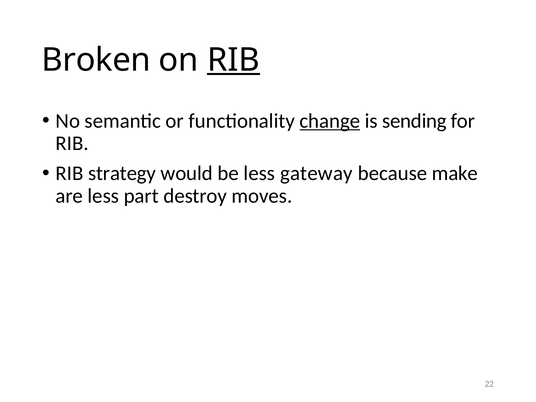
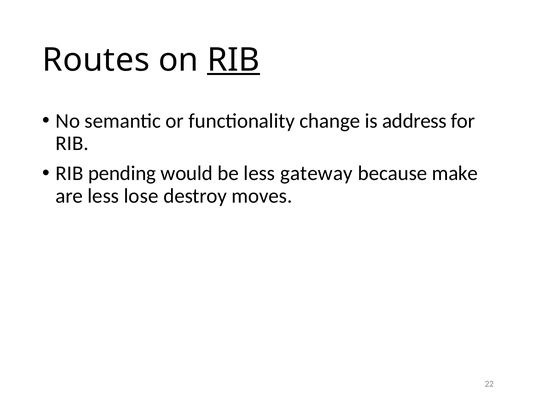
Broken: Broken -> Routes (96, 60)
change underline: present -> none (330, 121)
sending: sending -> address (414, 121)
strategy: strategy -> pending (122, 173)
part: part -> lose (141, 196)
